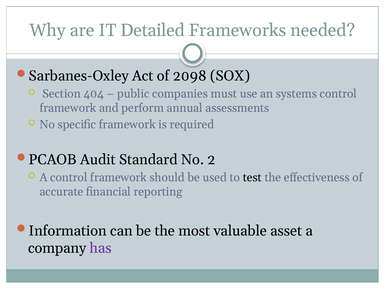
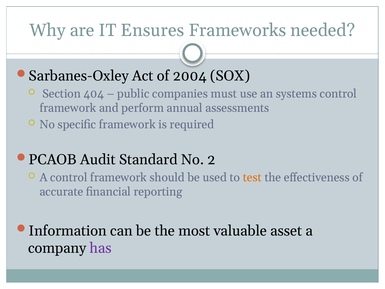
Detailed: Detailed -> Ensures (152, 30)
2098: 2098 -> 2004 (190, 76)
test colour: black -> orange (252, 177)
